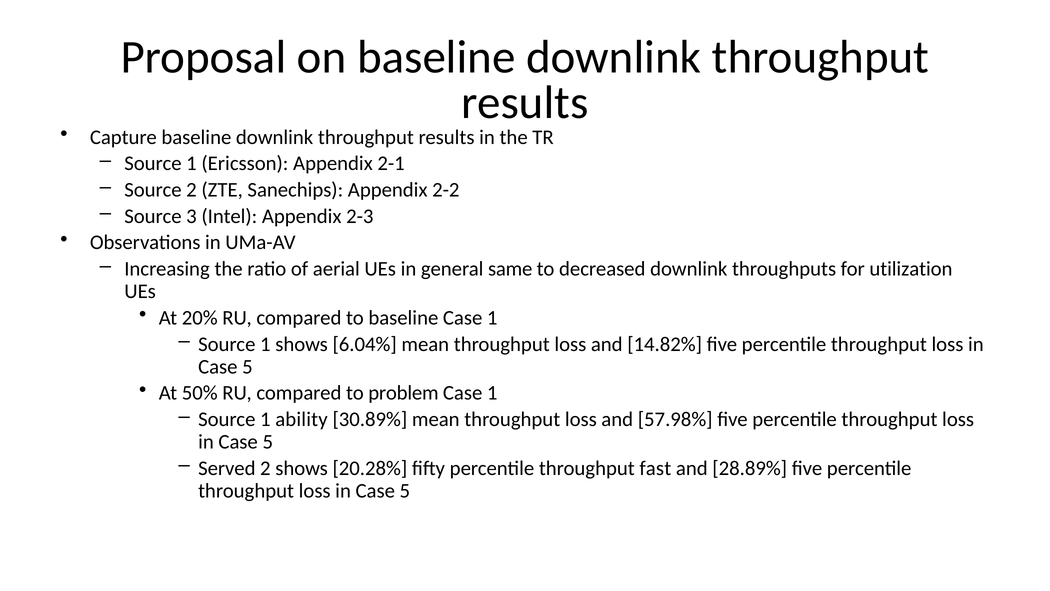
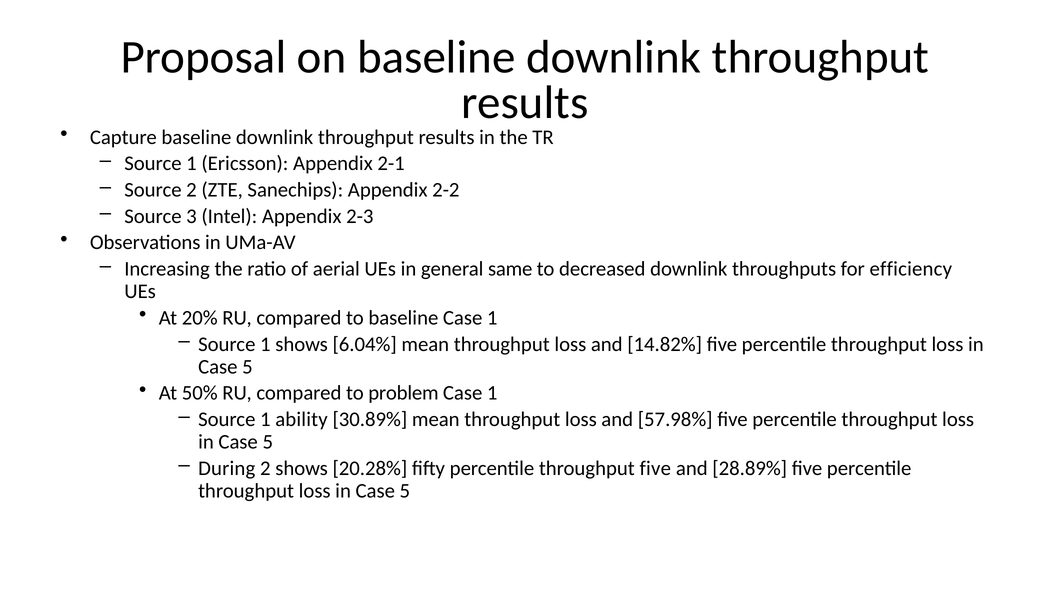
utilization: utilization -> efficiency (911, 269)
Served: Served -> During (227, 468)
throughput fast: fast -> five (655, 468)
